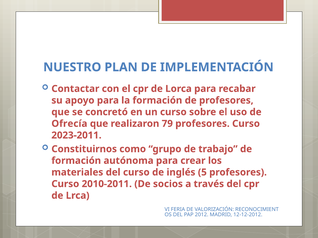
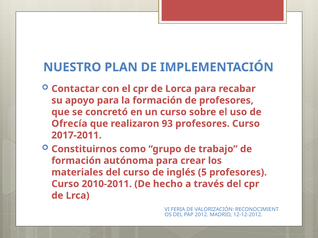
79: 79 -> 93 (167, 124)
2023-2011: 2023-2011 -> 2017-2011 (76, 136)
socios: socios -> hecho (168, 184)
